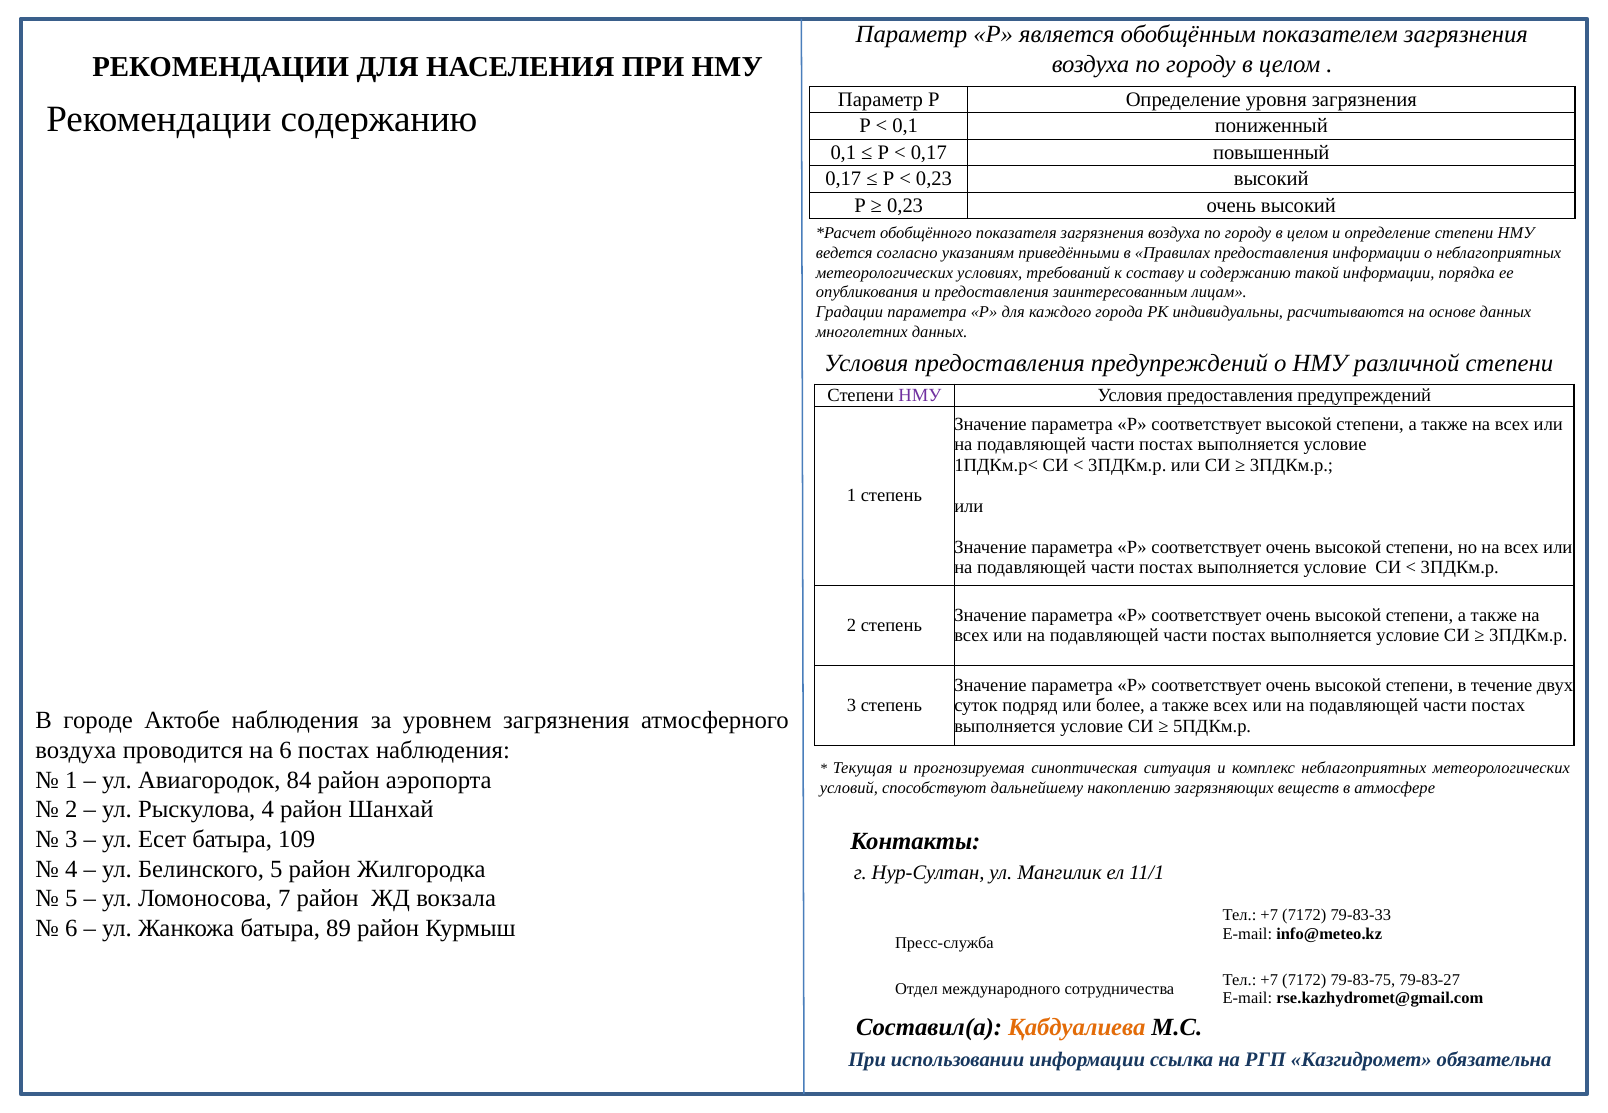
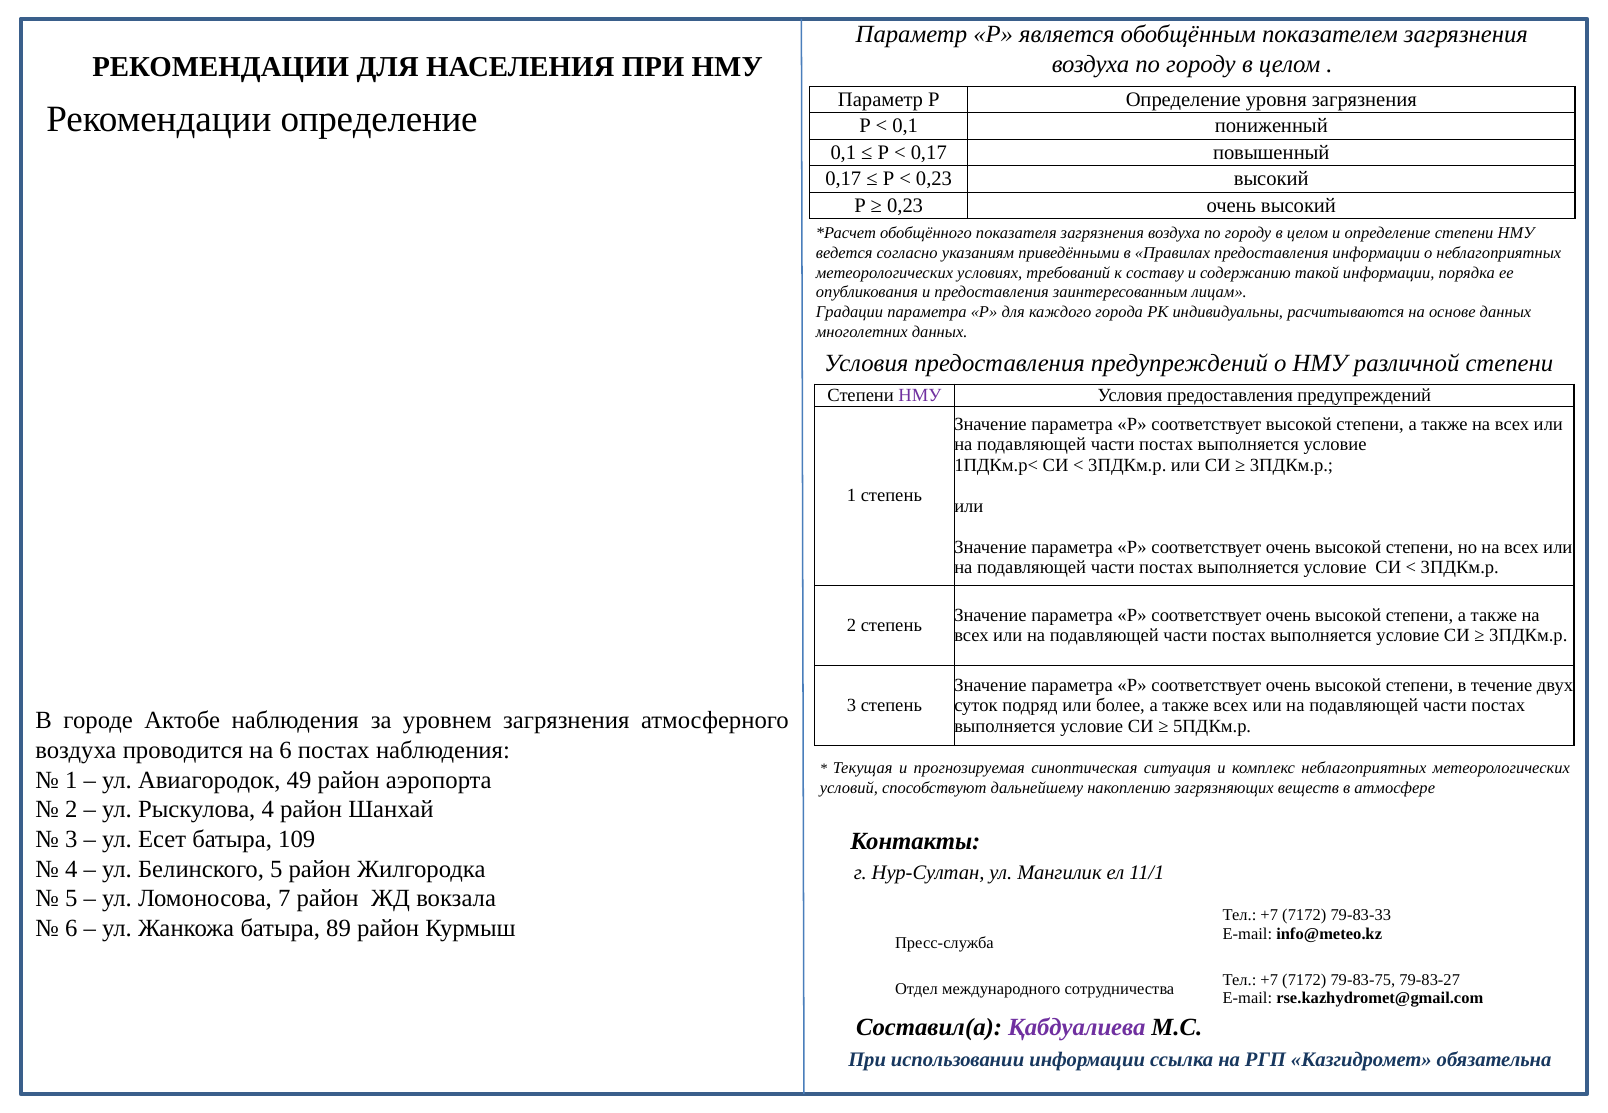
Рекомендации содержанию: содержанию -> определение (379, 119)
84: 84 -> 49 (299, 780)
Қабдуалиева colour: orange -> purple (1077, 1028)
